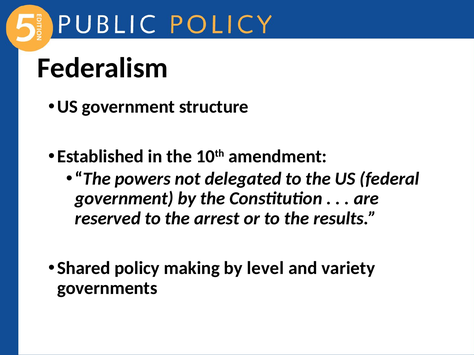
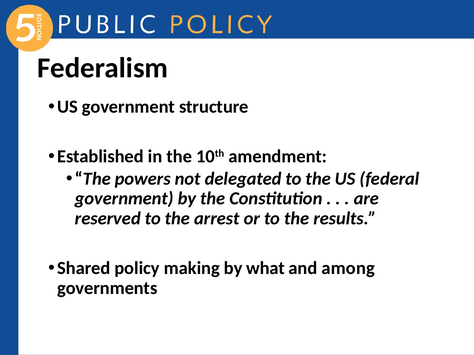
level: level -> what (266, 268)
variety: variety -> among (348, 268)
